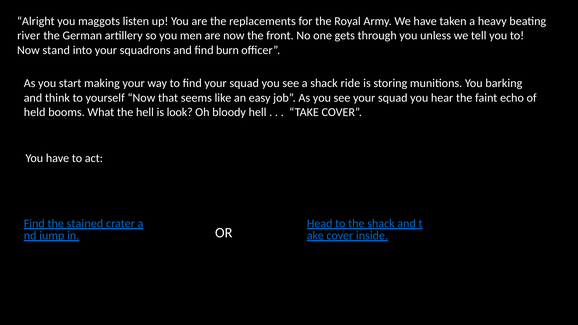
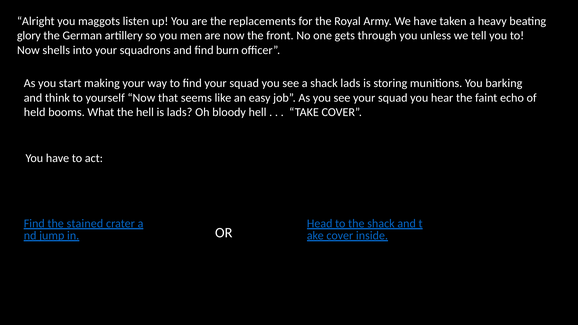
river: river -> glory (29, 36)
stand: stand -> shells (56, 50)
shack ride: ride -> lads (350, 83)
is look: look -> lads (180, 112)
